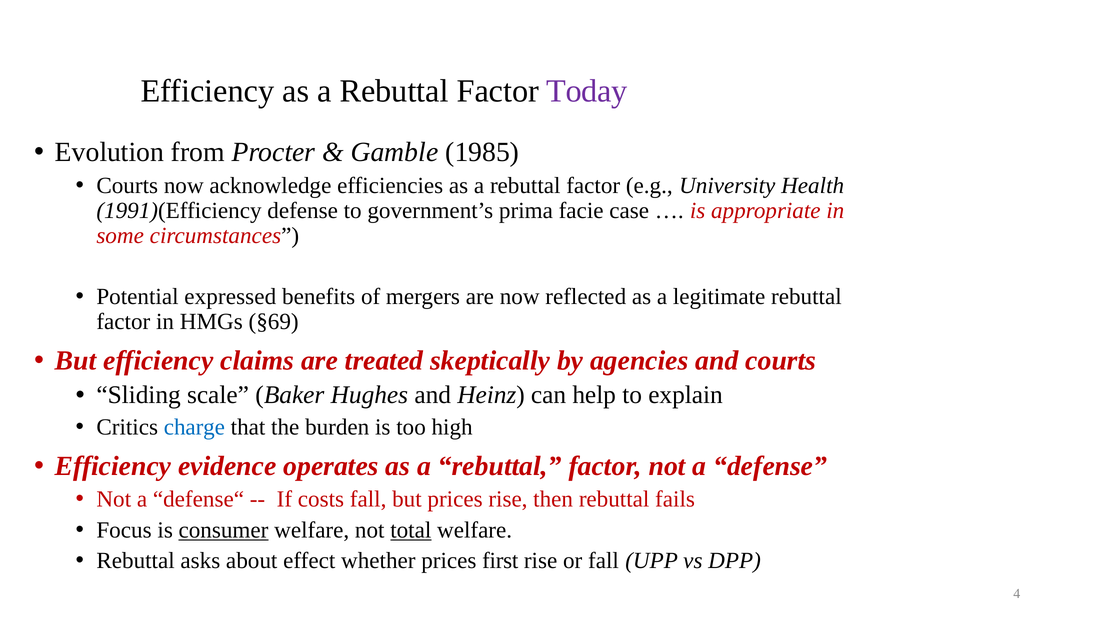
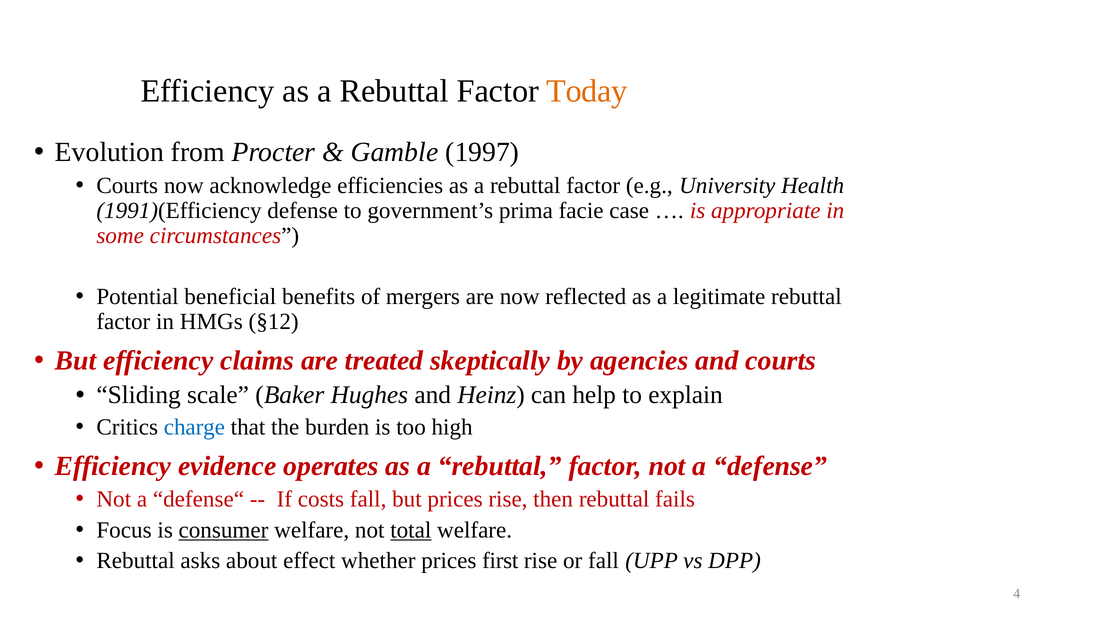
Today colour: purple -> orange (587, 91)
1985: 1985 -> 1997 (482, 152)
expressed: expressed -> beneficial (230, 297)
§69: §69 -> §12 (274, 322)
